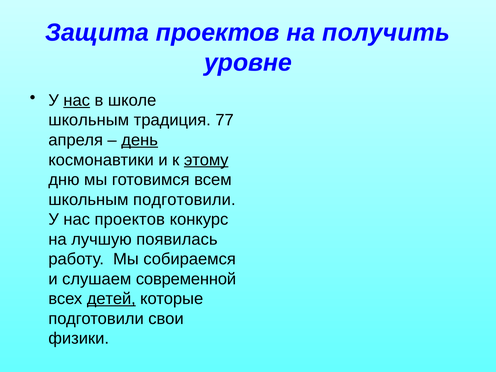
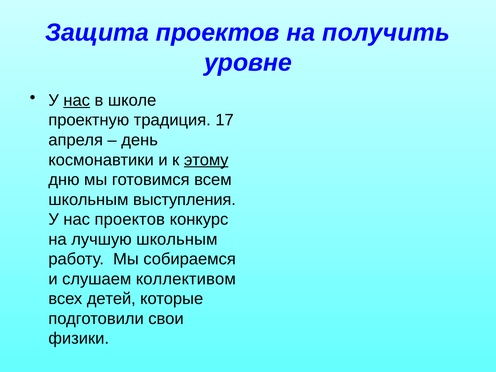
школьным: школьным -> проектную (89, 120)
77: 77 -> 17 (225, 120)
день underline: present -> none (140, 140)
школьным подготовили: подготовили -> выступления (184, 200)
лучшую появилась: появилась -> школьным (177, 239)
современной: современной -> коллективом (186, 279)
детей underline: present -> none (111, 299)
